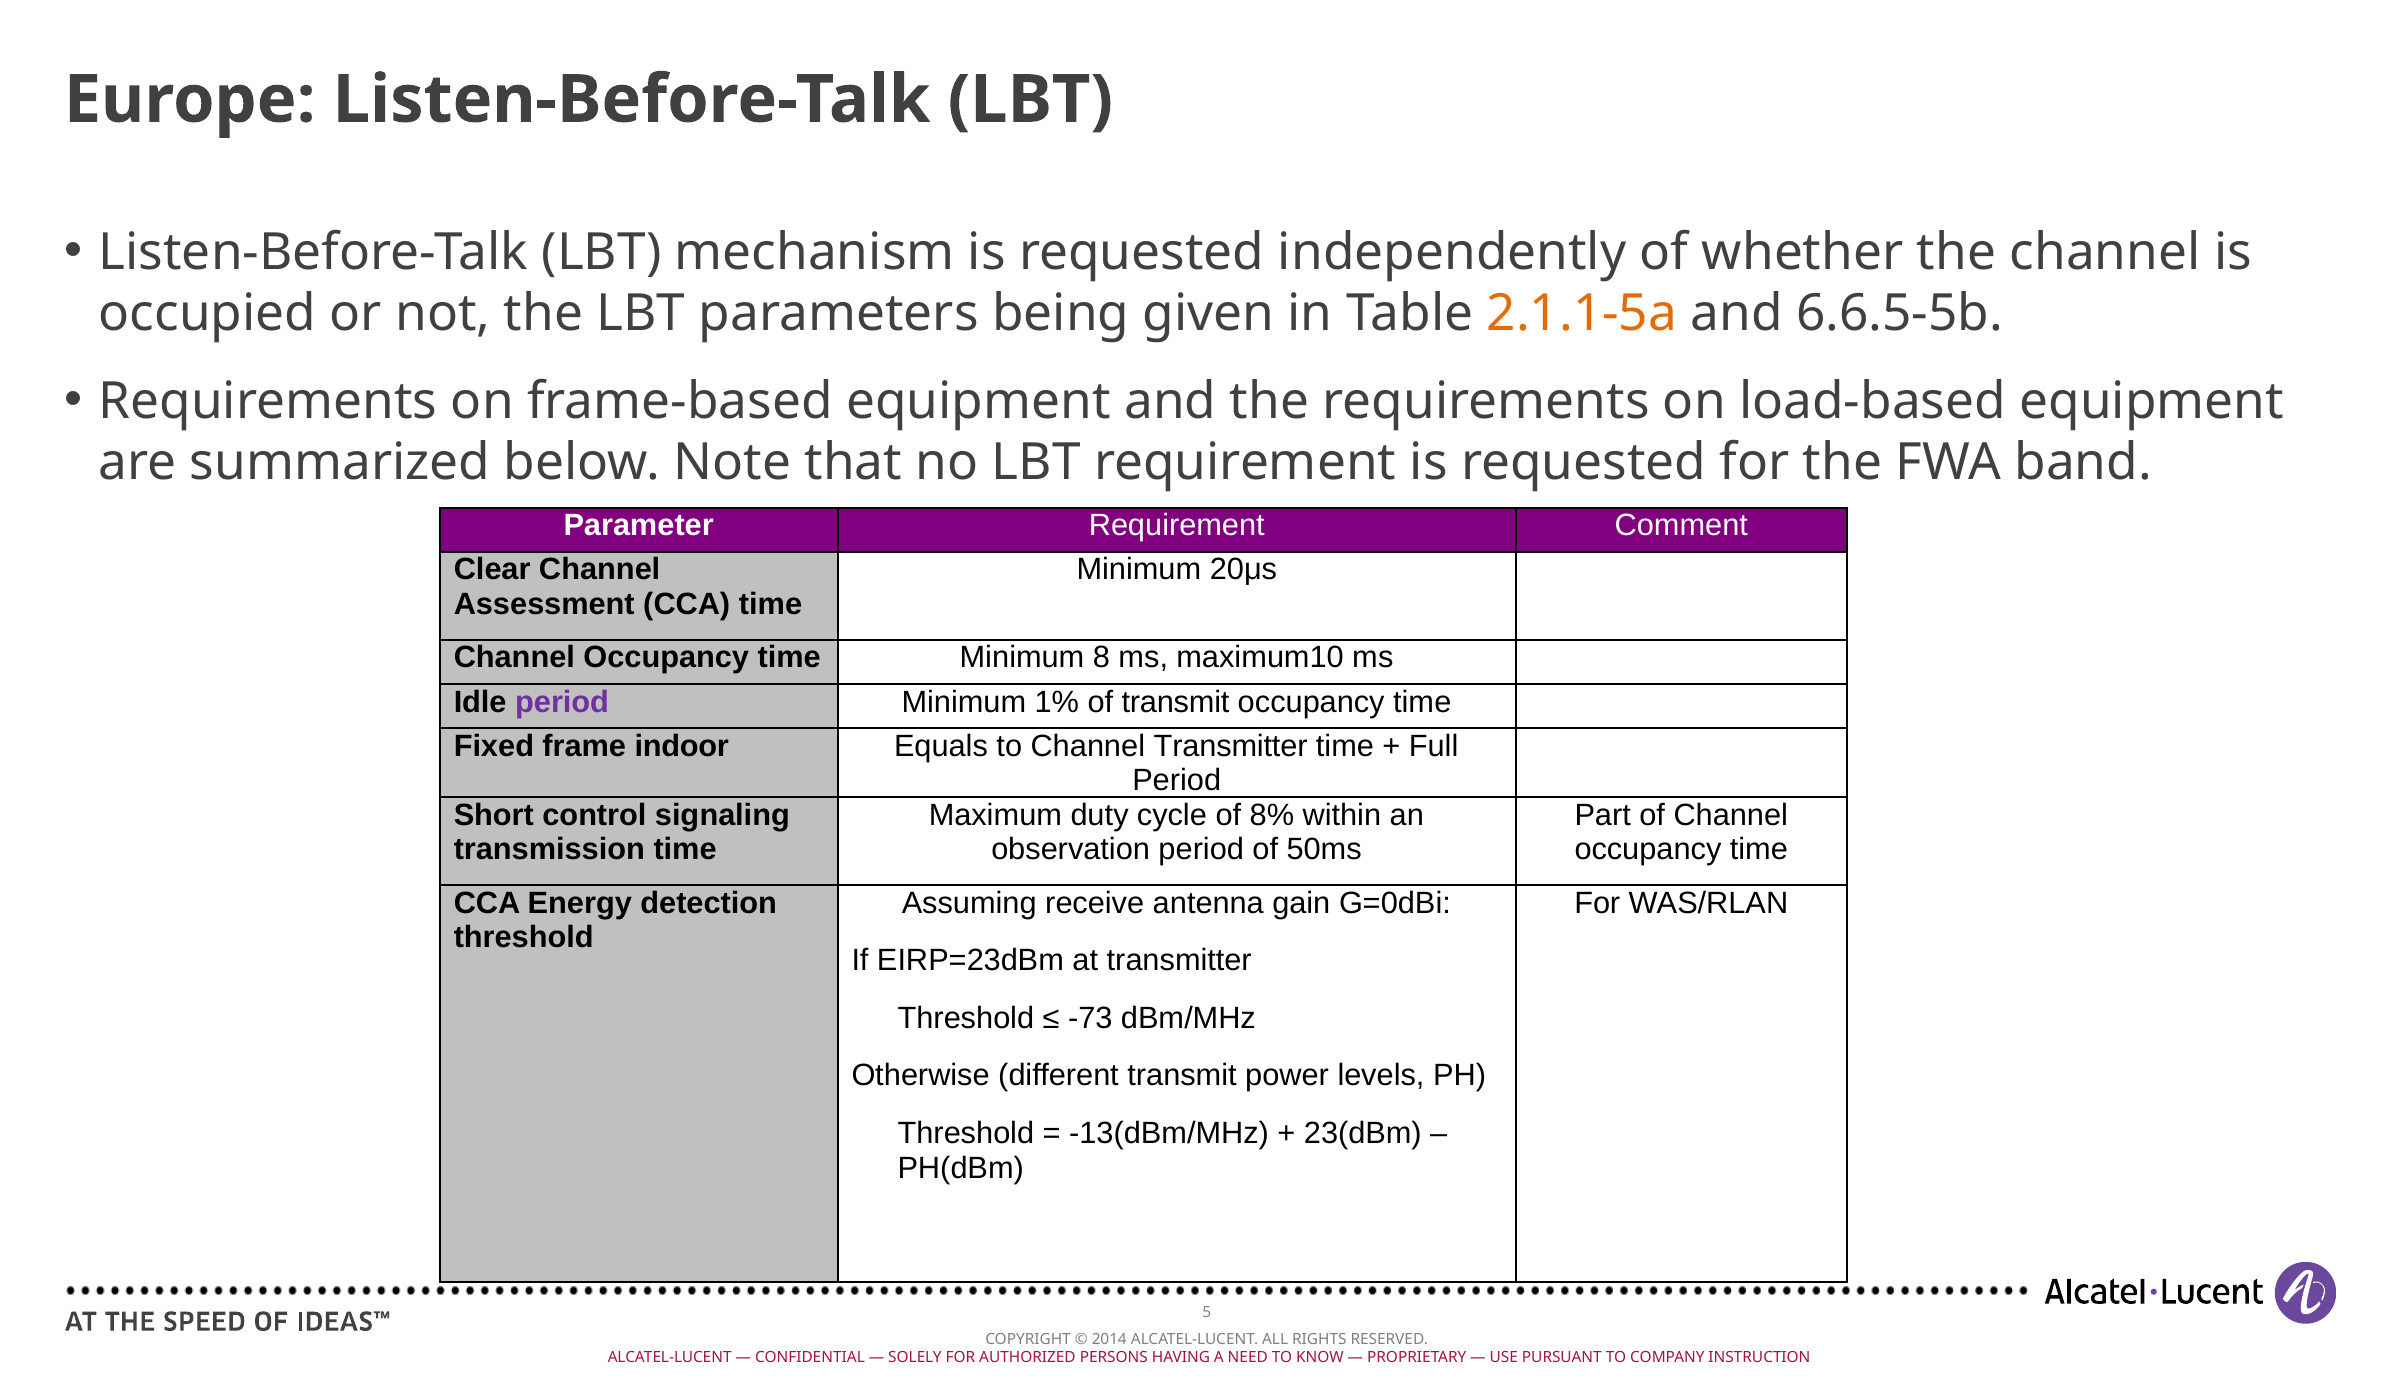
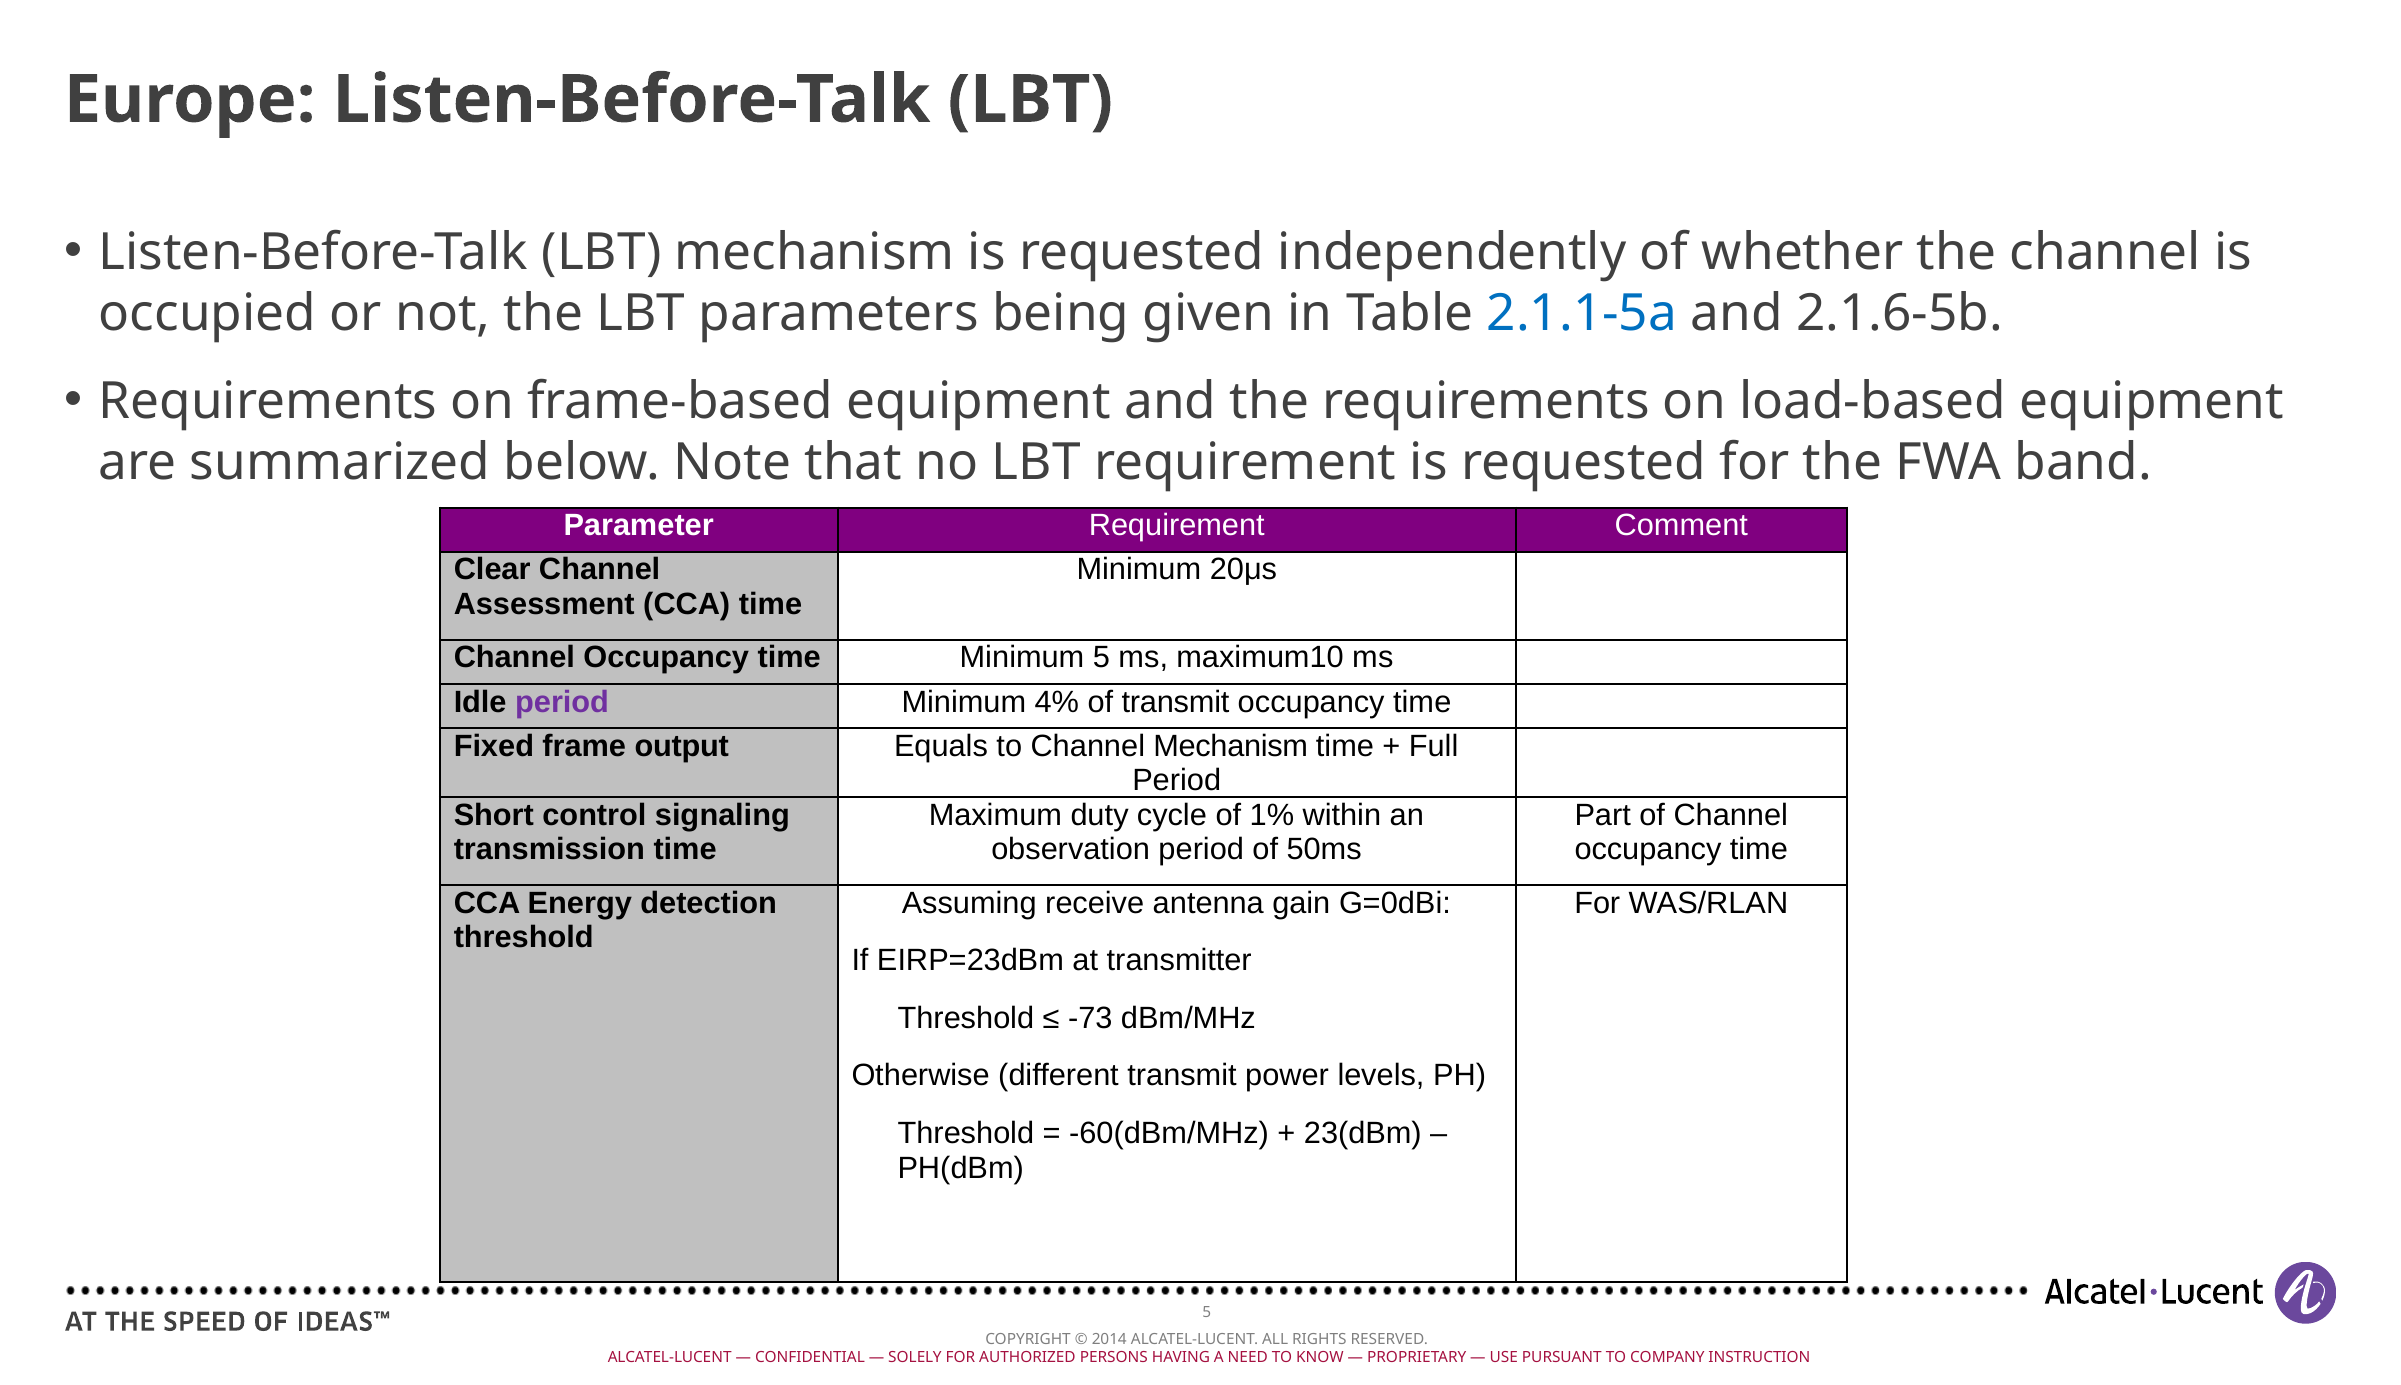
2.1.1-5a colour: orange -> blue (1582, 314)
6.6.5-5b: 6.6.5-5b -> 2.1.6-5b (1899, 314)
Minimum 8: 8 -> 5 (1101, 658)
1%: 1% -> 4% (1057, 702)
indoor: indoor -> output (682, 746)
Channel Transmitter: Transmitter -> Mechanism (1231, 746)
8%: 8% -> 1% (1272, 815)
-13(dBm/MHz: -13(dBm/MHz -> -60(dBm/MHz (1169, 1134)
